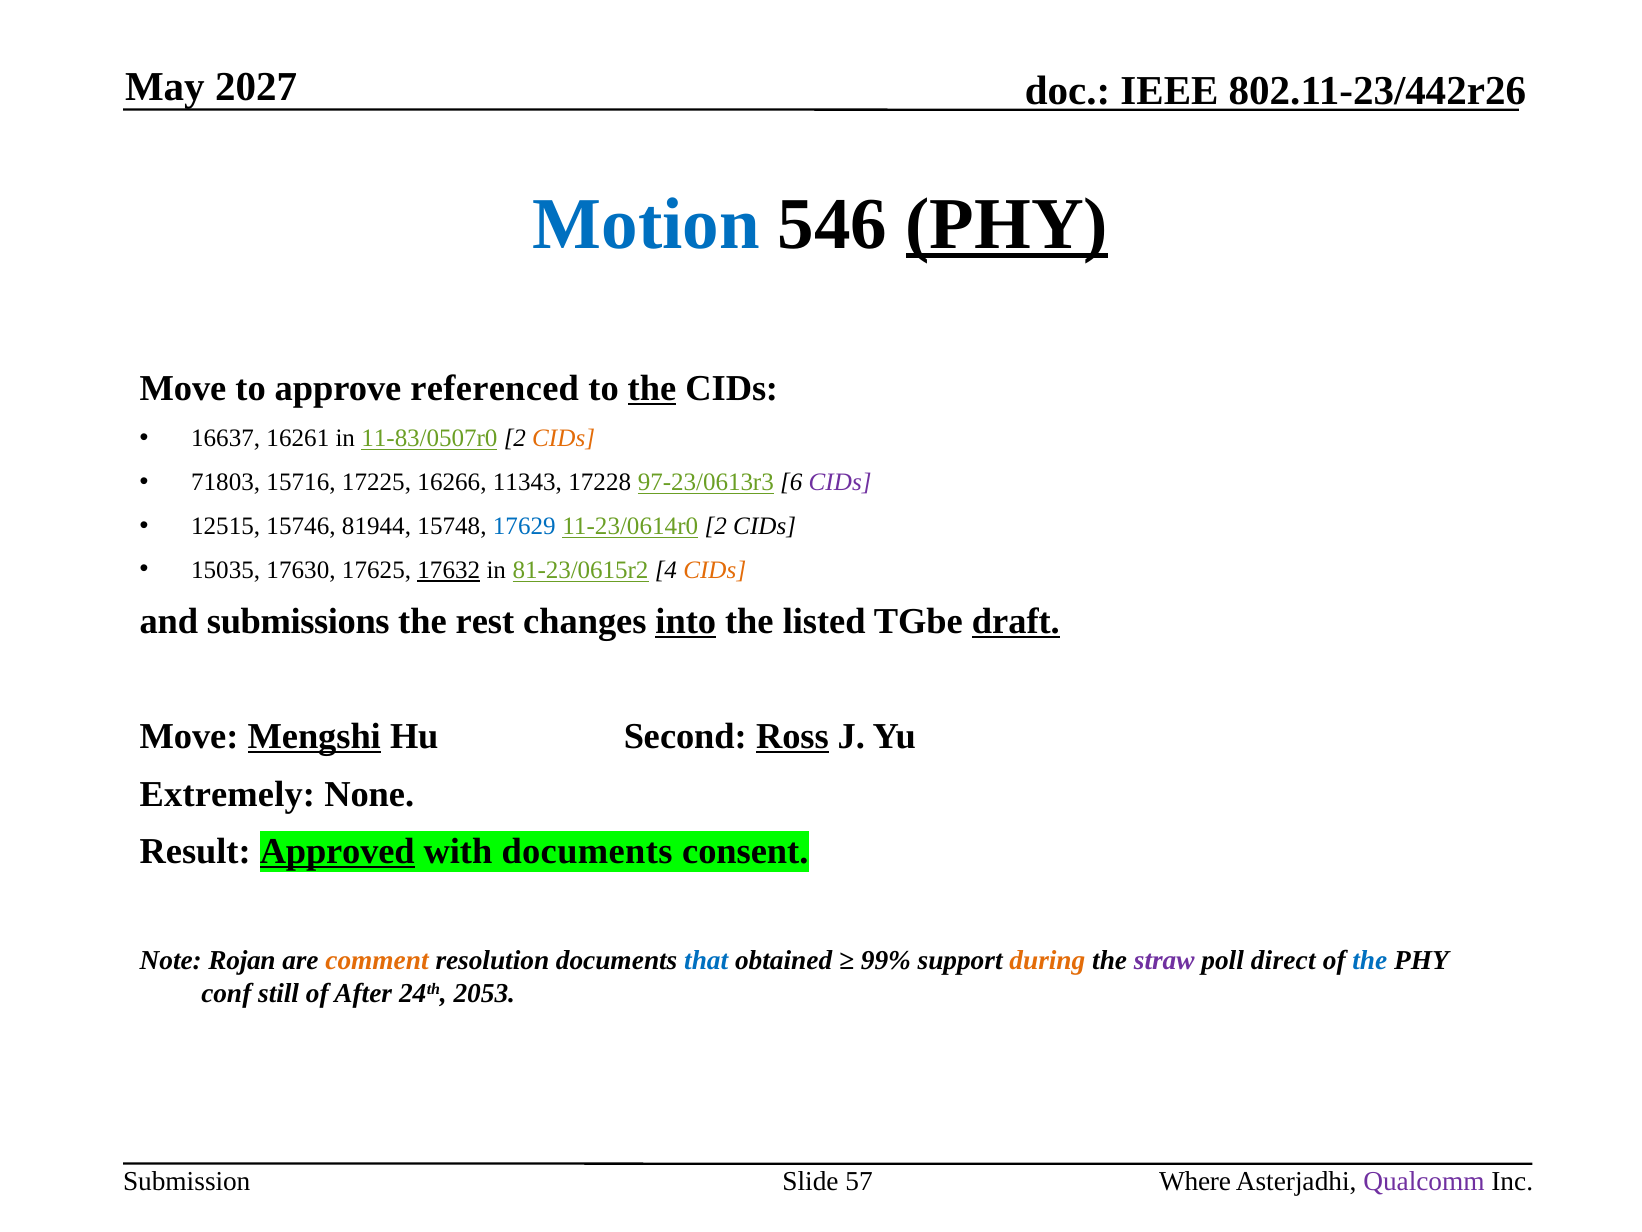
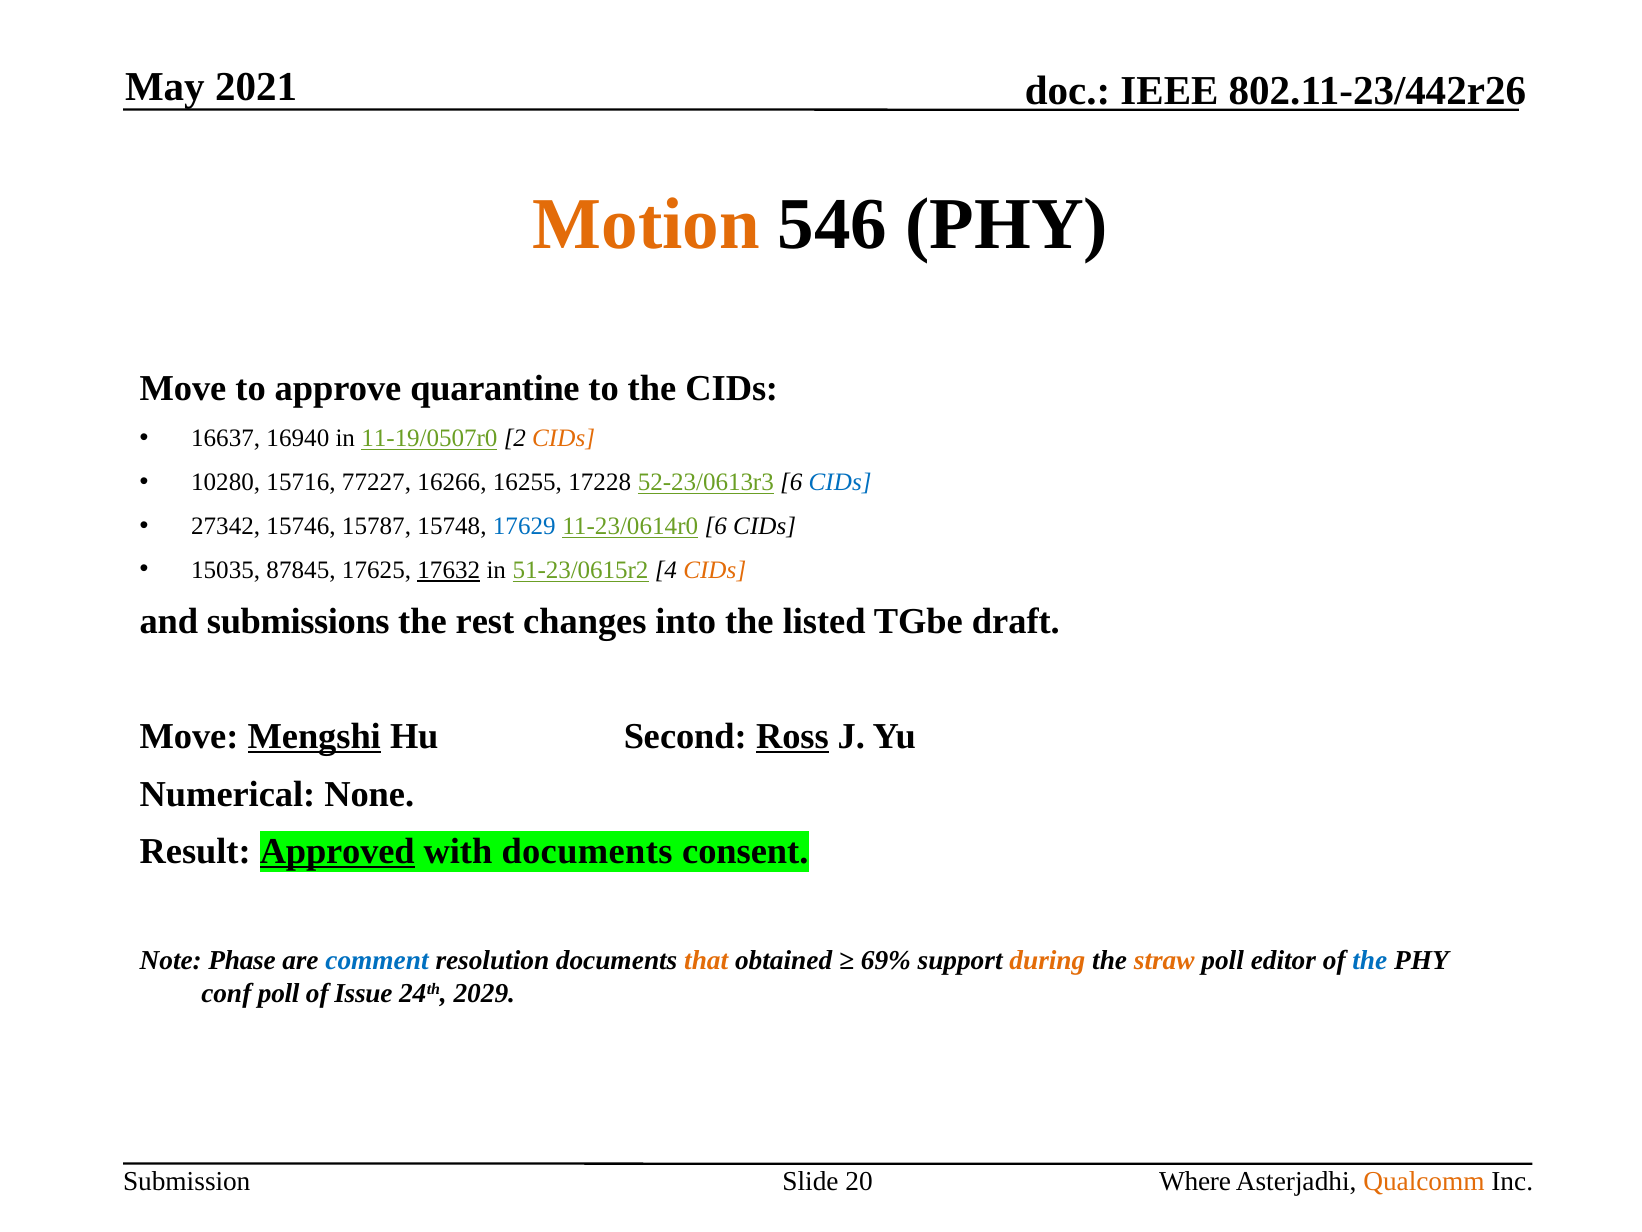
2027: 2027 -> 2021 (256, 87)
Motion colour: blue -> orange (646, 224)
PHY underline: present -> none (1007, 224)
referenced: referenced -> quarantine (495, 388)
the underline: present -> none (652, 388)
16261: 16261 -> 16940 (298, 438)
11-83/0507r0: 11-83/0507r0 -> 11-19/0507r0 (429, 438)
71803: 71803 -> 10280 (226, 482)
17225: 17225 -> 77227 (377, 482)
11343: 11343 -> 16255 (527, 482)
97-23/0613r3: 97-23/0613r3 -> 52-23/0613r3 (706, 482)
CIDs colour: purple -> blue (840, 482)
12515: 12515 -> 27342 (226, 526)
81944: 81944 -> 15787 (377, 526)
11-23/0614r0 2: 2 -> 6 (716, 526)
17630: 17630 -> 87845 (301, 570)
81-23/0615r2: 81-23/0615r2 -> 51-23/0615r2 (581, 570)
into underline: present -> none (686, 621)
draft underline: present -> none (1016, 621)
Extremely: Extremely -> Numerical (227, 794)
Rojan: Rojan -> Phase (242, 960)
comment colour: orange -> blue (377, 960)
that colour: blue -> orange (706, 960)
99%: 99% -> 69% (886, 960)
straw colour: purple -> orange (1164, 960)
direct: direct -> editor (1283, 960)
conf still: still -> poll (279, 993)
After: After -> Issue (363, 993)
2053: 2053 -> 2029 (484, 993)
57: 57 -> 20 (859, 1181)
Qualcomm colour: purple -> orange (1424, 1181)
